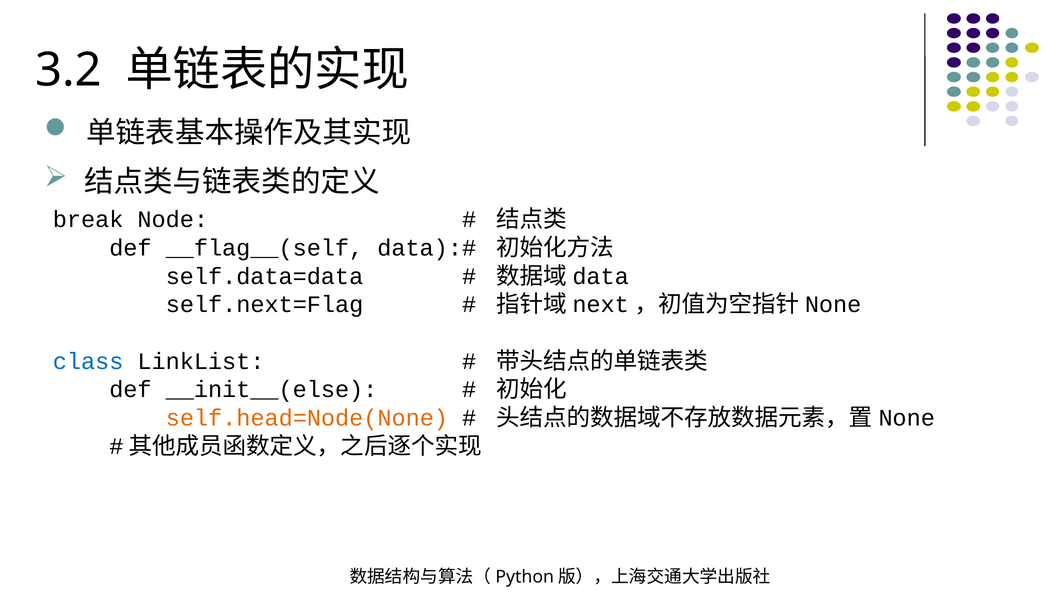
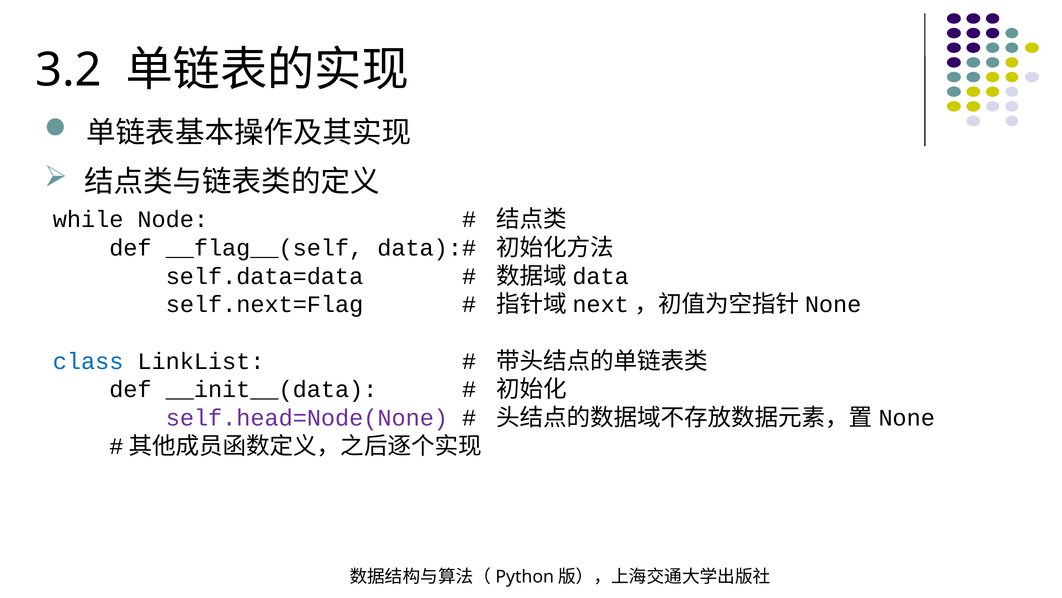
break: break -> while (88, 219)
__init__(else: __init__(else -> __init__(data (272, 389)
self.head=Node(None colour: orange -> purple (307, 418)
